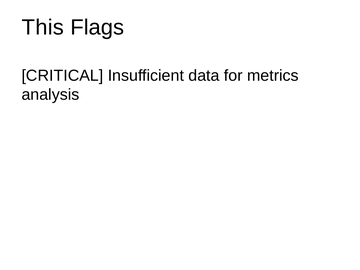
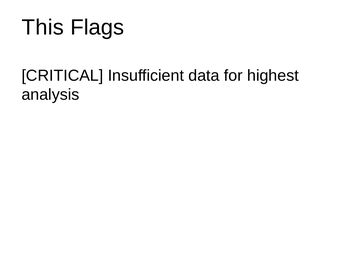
metrics: metrics -> highest (273, 75)
